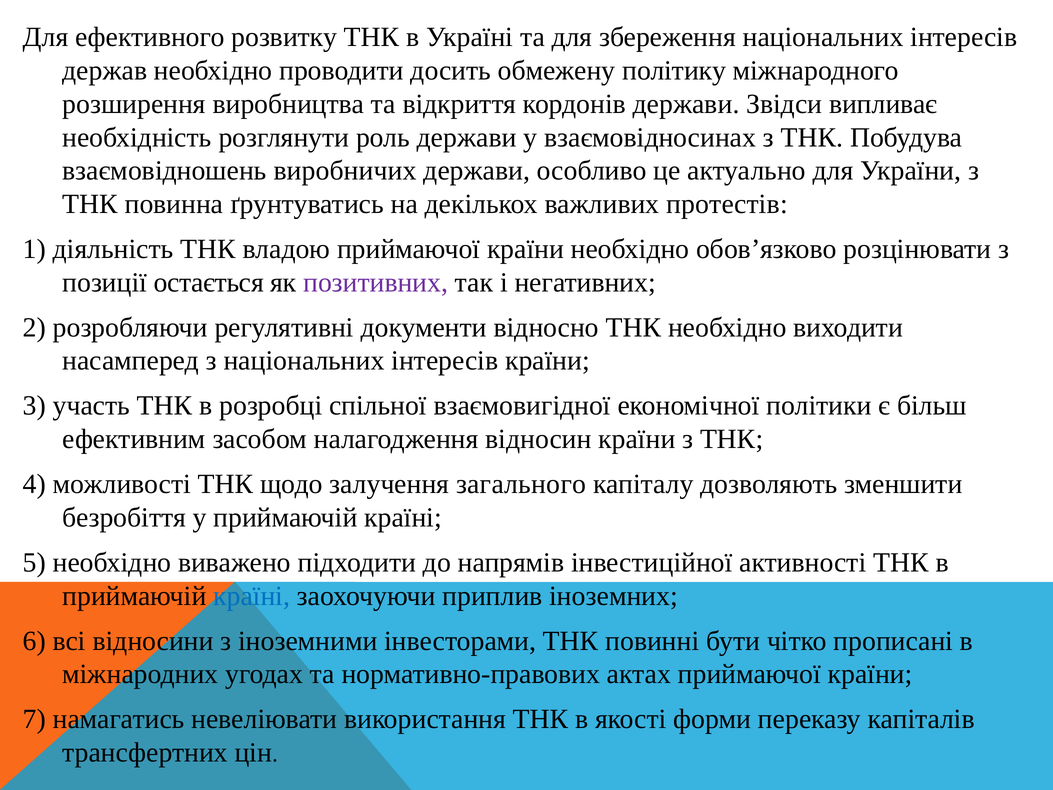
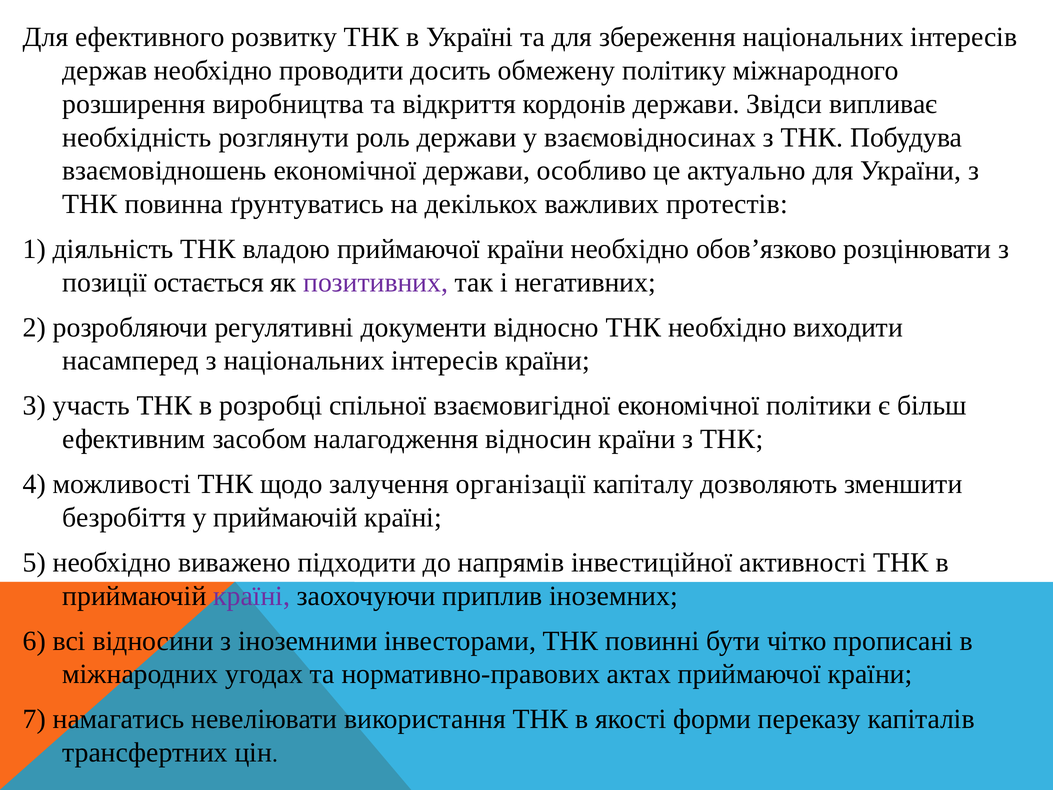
взаємовідношень виробничих: виробничих -> економічної (345, 171)
загального: загального -> організації (521, 484)
країні colour: blue -> purple (252, 596)
